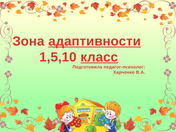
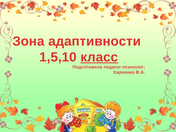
адаптивности underline: present -> none (95, 41)
